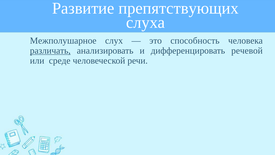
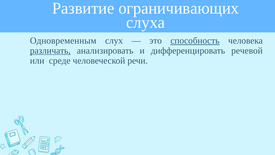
препятствующих: препятствующих -> ограничивающих (179, 8)
Межполушарное: Межполушарное -> Одновременным (63, 41)
способность underline: none -> present (195, 41)
